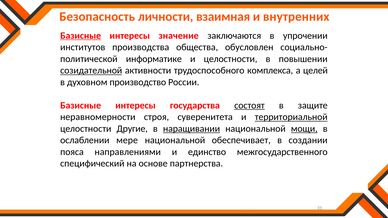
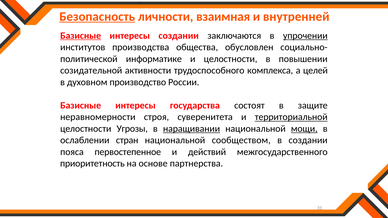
Безопасность underline: none -> present (97, 17)
внутренних: внутренних -> внутренней (296, 17)
интересы значение: значение -> создании (179, 36)
упрочении underline: none -> present (305, 36)
созидательной underline: present -> none (91, 71)
состоят underline: present -> none (249, 106)
Другие: Другие -> Угрозы (132, 129)
мере: мере -> стран (127, 140)
обеспечивает: обеспечивает -> сообществом (241, 140)
направлениями: направлениями -> первостепенное (128, 152)
единство: единство -> действий (207, 152)
специфический: специфический -> приоритетность (92, 164)
